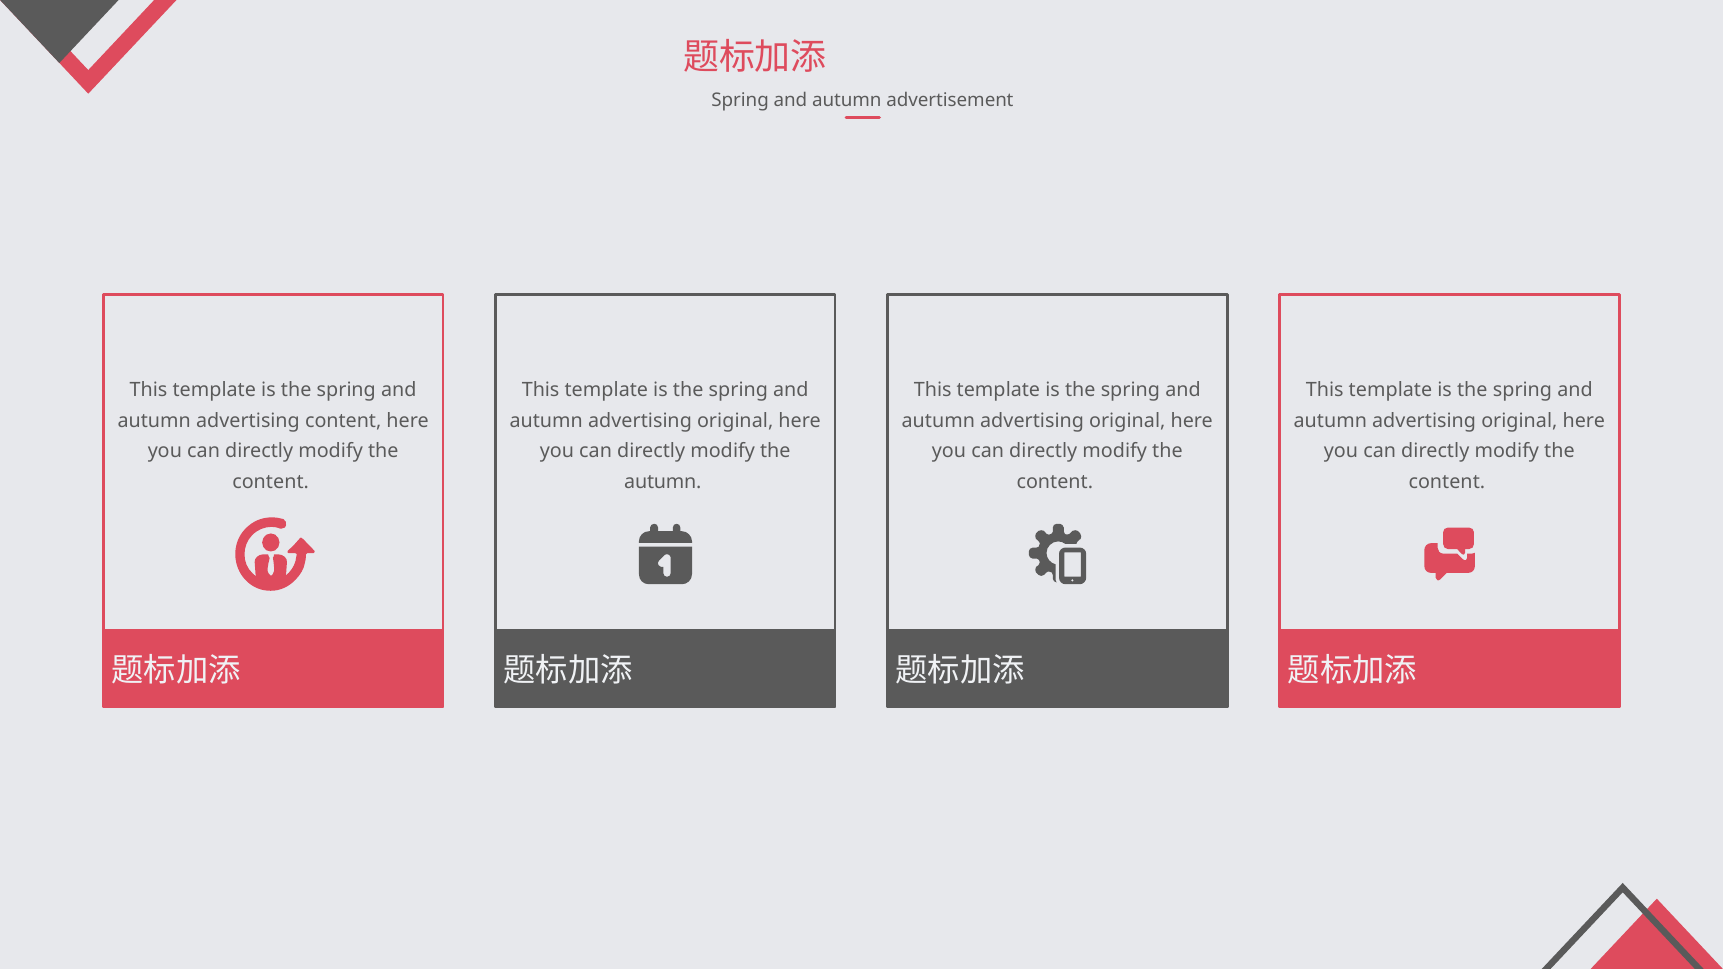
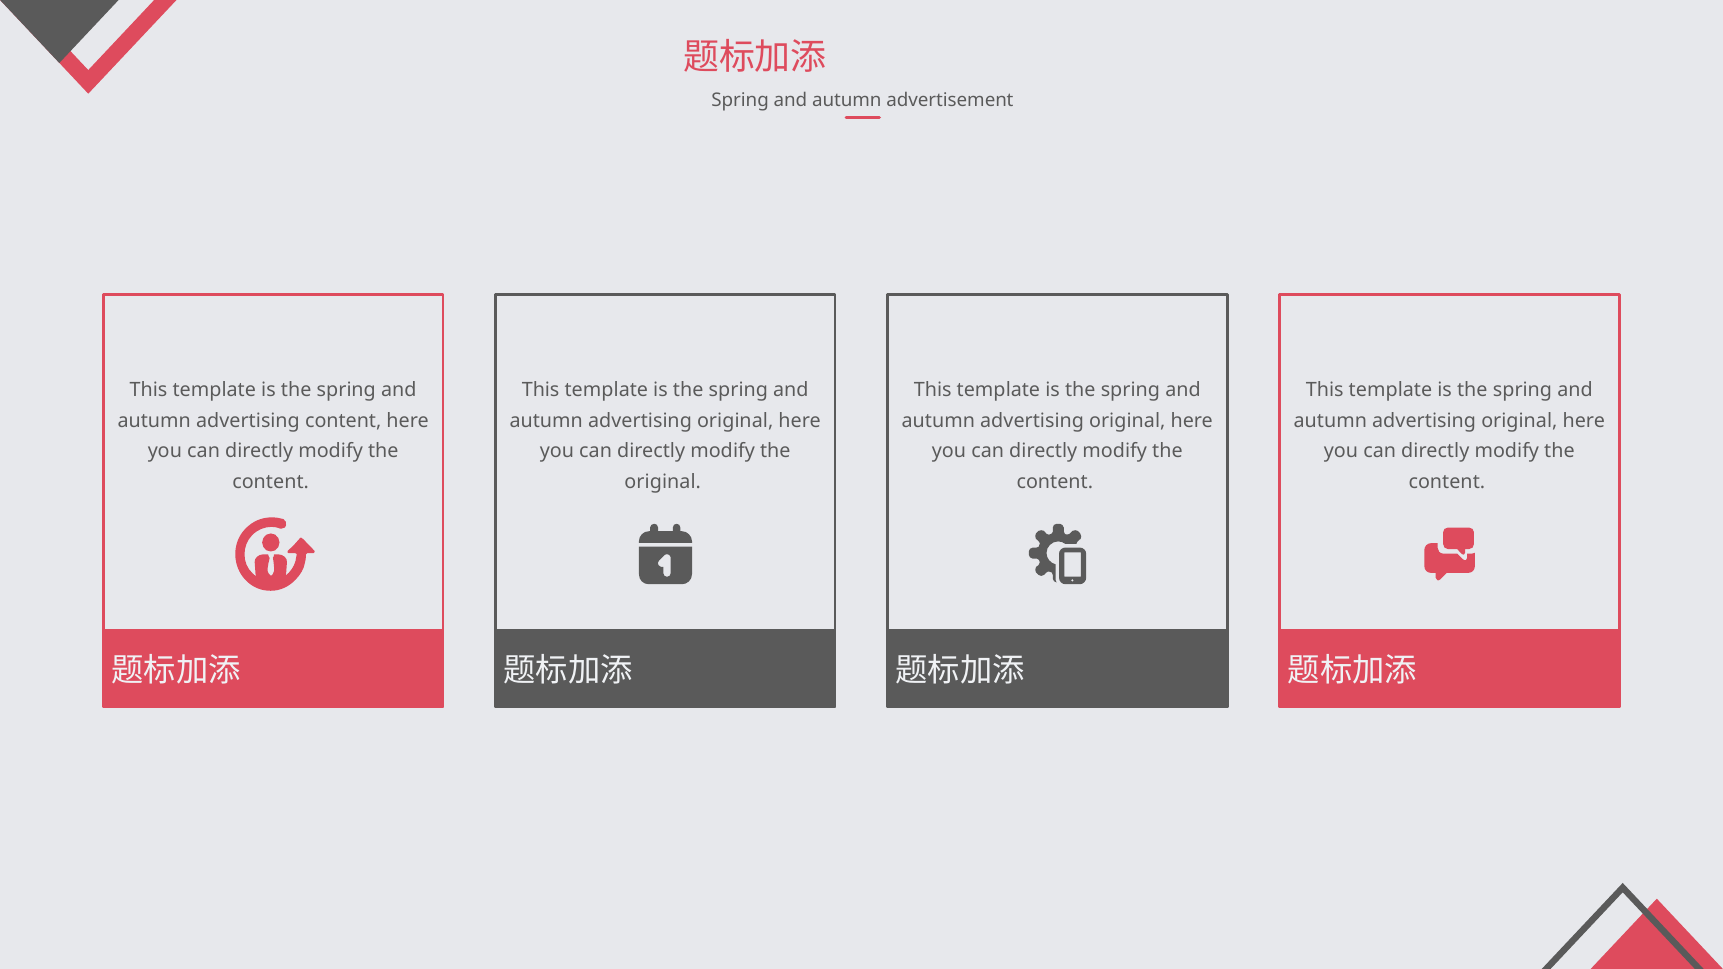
autumn: autumn -> original (663, 482)
